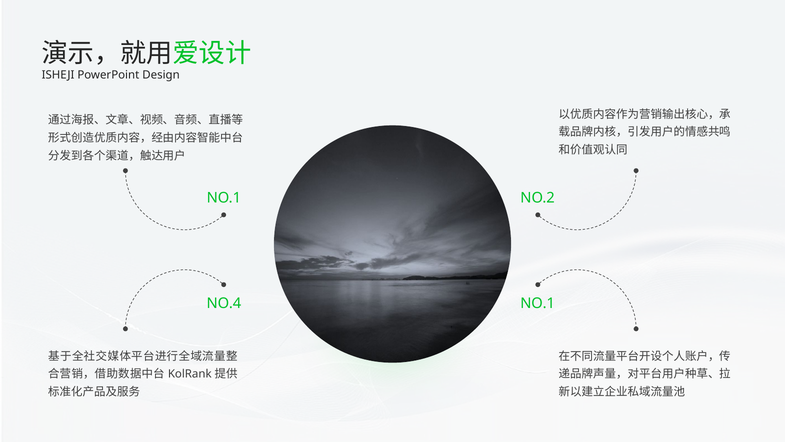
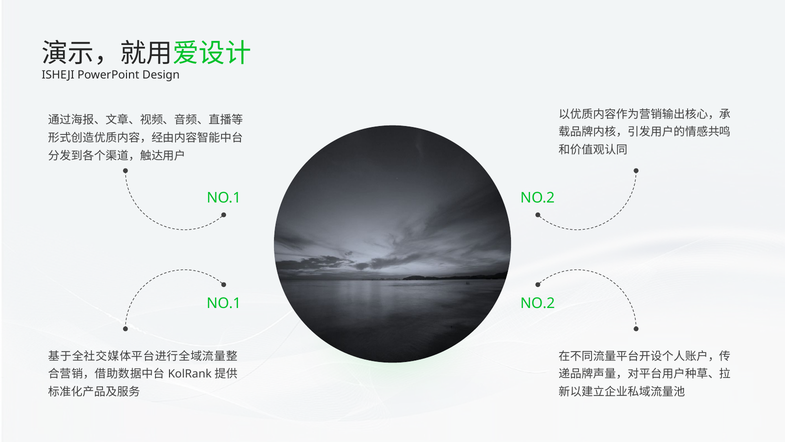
NO.4: NO.4 -> NO.1 (224, 303)
NO.1: NO.1 -> NO.2 (538, 303)
